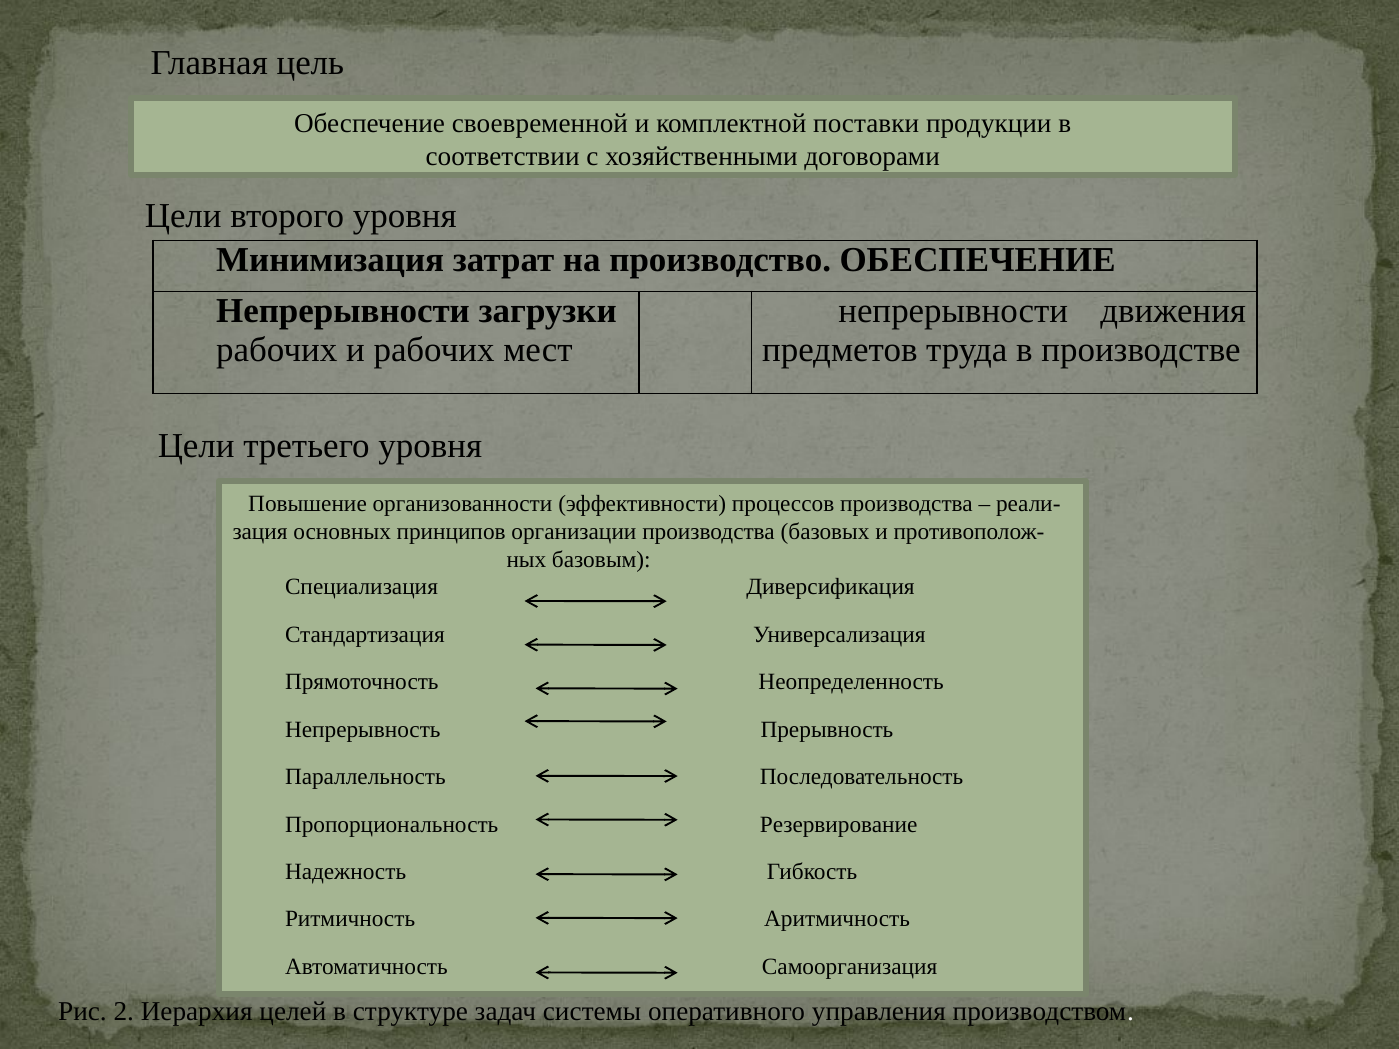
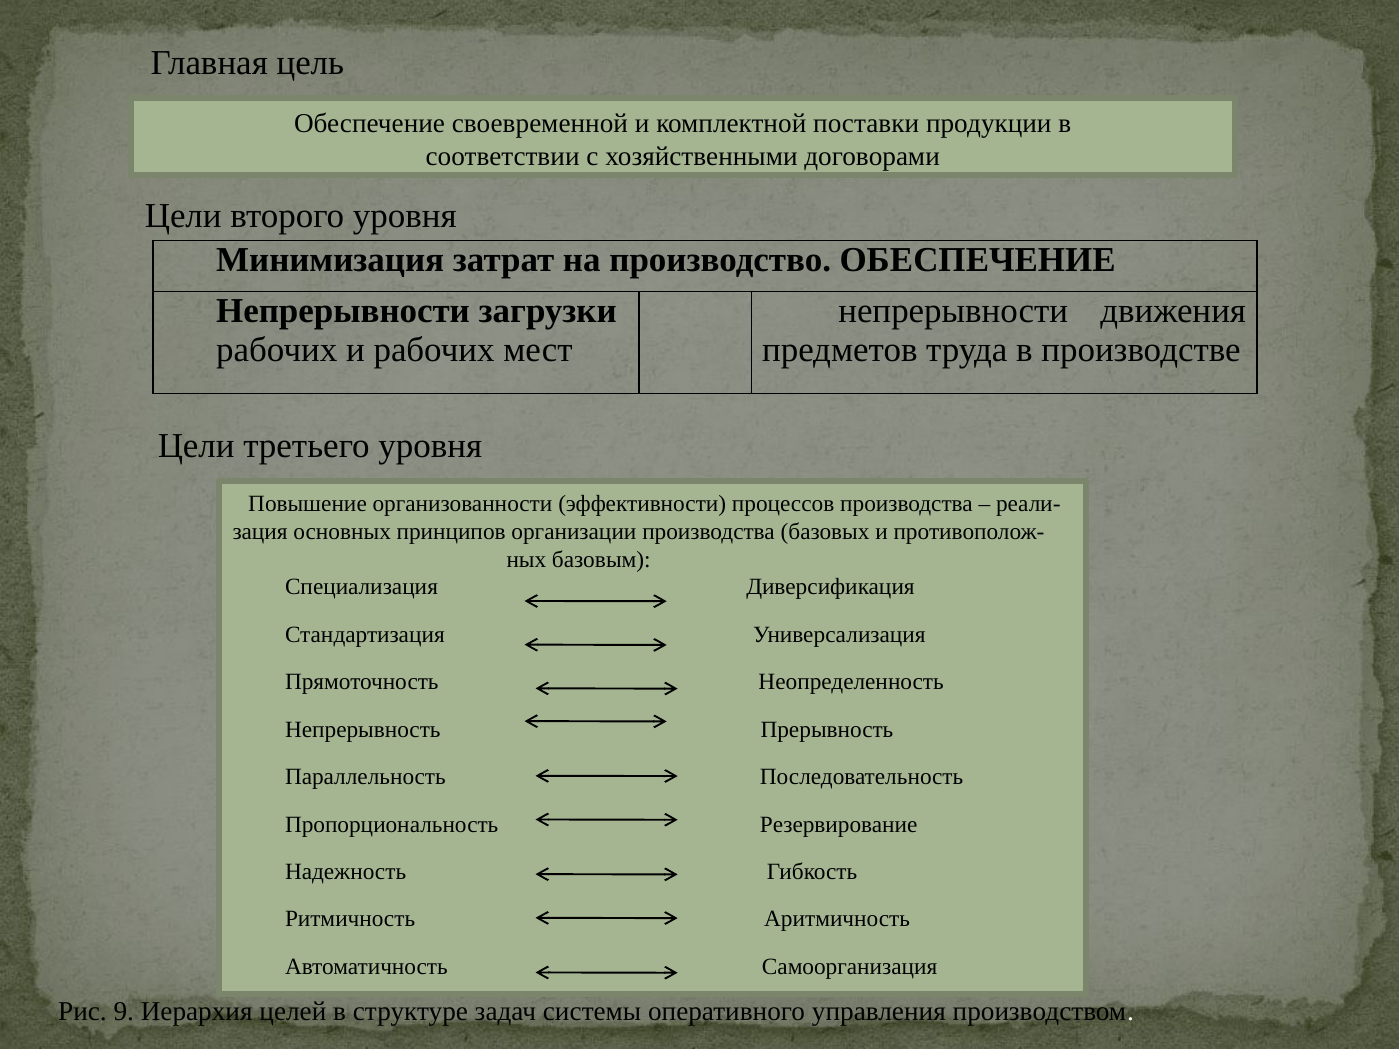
2: 2 -> 9 (124, 1011)
